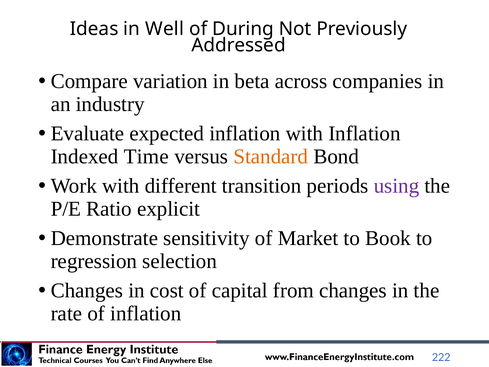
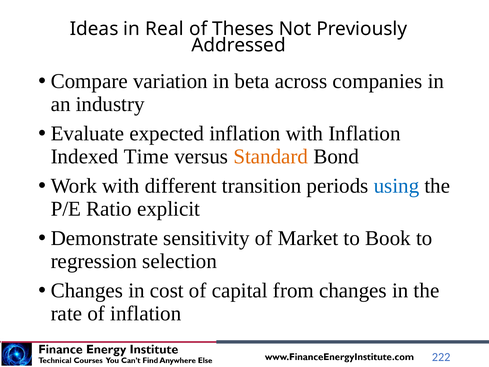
Well: Well -> Real (165, 29)
During: During -> Theses (243, 29)
using colour: purple -> blue (396, 186)
